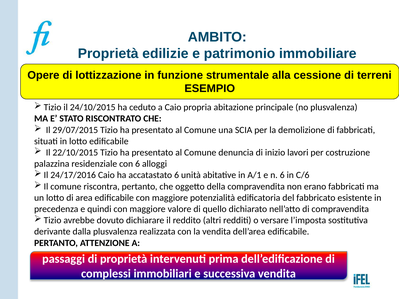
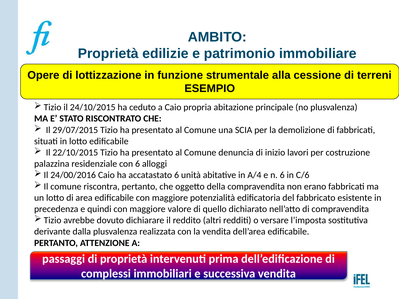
24/17/2016: 24/17/2016 -> 24/00/2016 (73, 175)
A/1: A/1 -> A/4 (254, 175)
